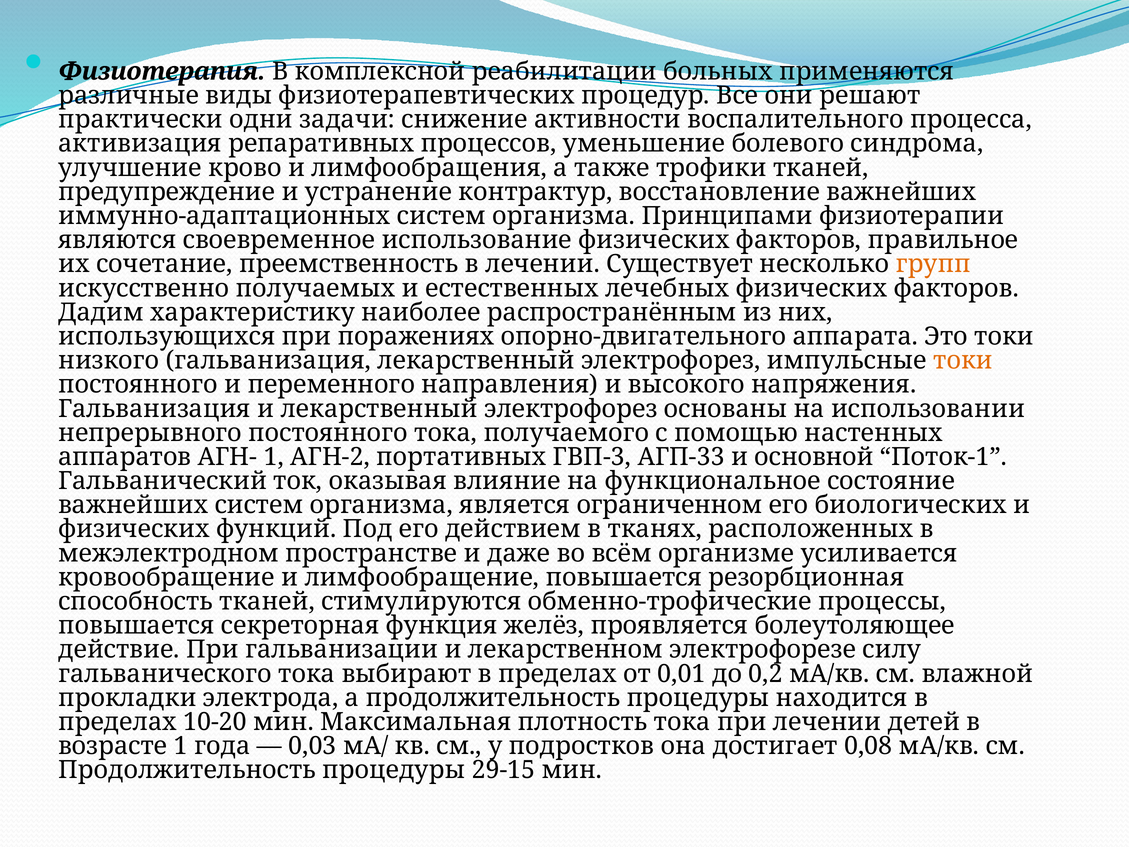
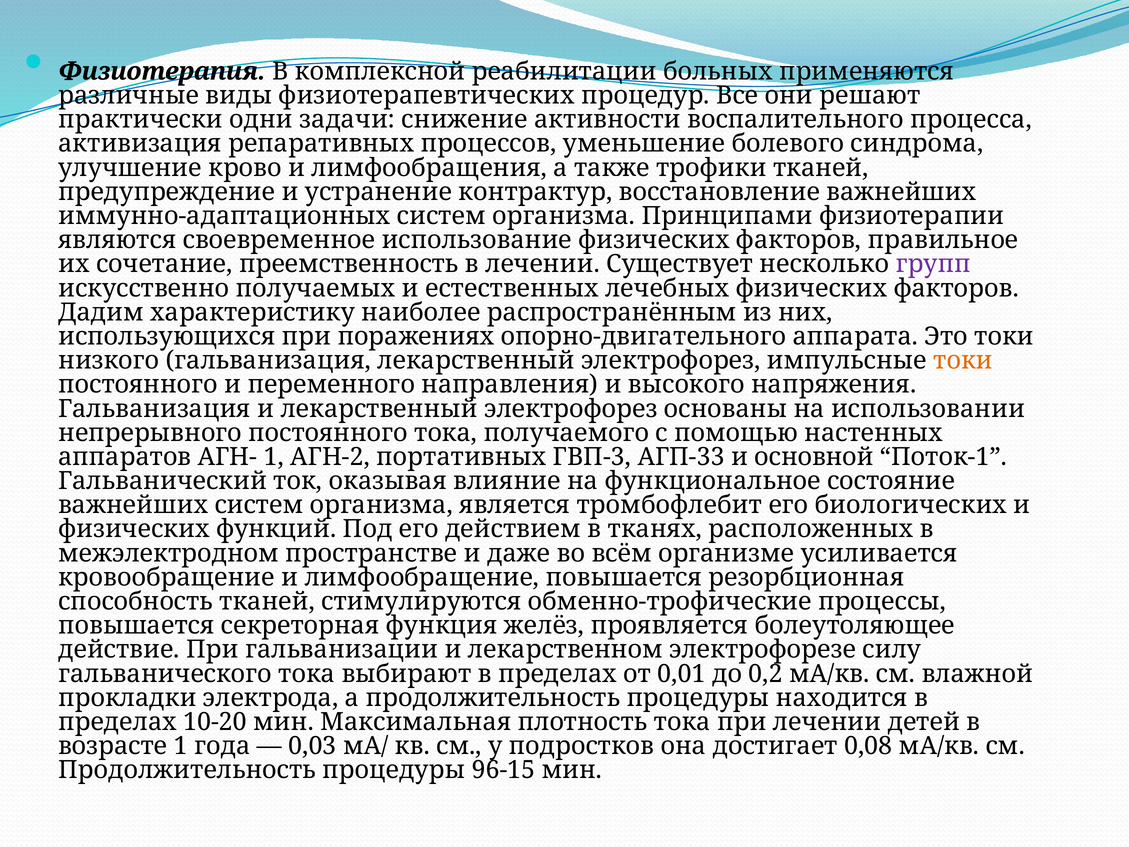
групп colour: orange -> purple (933, 264)
ограниченном: ограниченном -> тромбофлебит (669, 505)
29-15: 29-15 -> 96-15 (503, 770)
